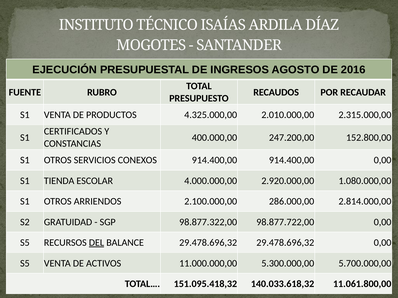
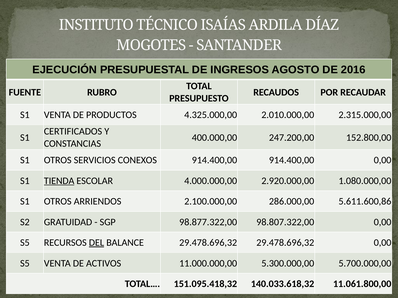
TIENDA underline: none -> present (59, 181)
2.814.000,00: 2.814.000,00 -> 5.611.600,86 (365, 202)
98.877.722,00: 98.877.722,00 -> 98.807.322,00 (285, 222)
